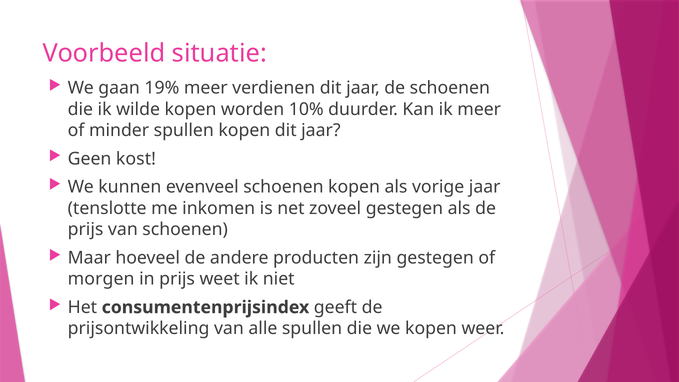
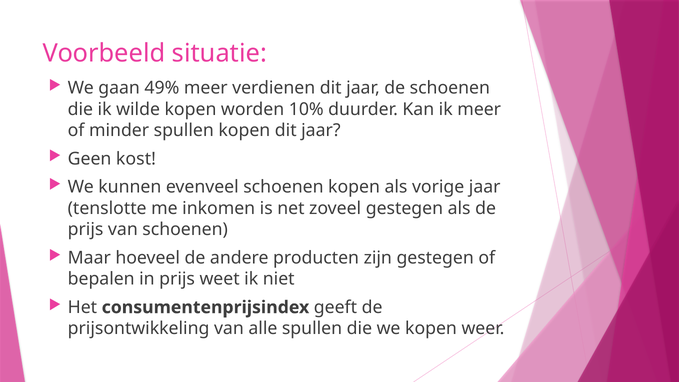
19%: 19% -> 49% (162, 88)
morgen: morgen -> bepalen (101, 279)
